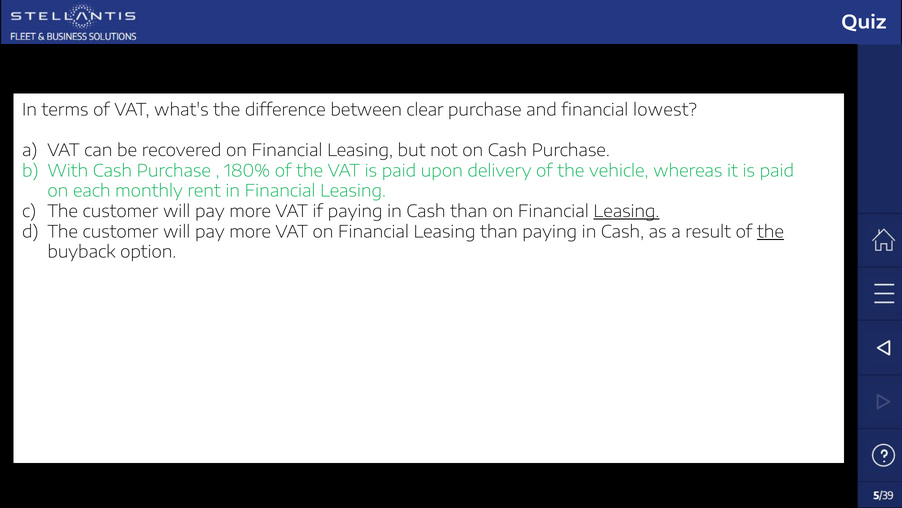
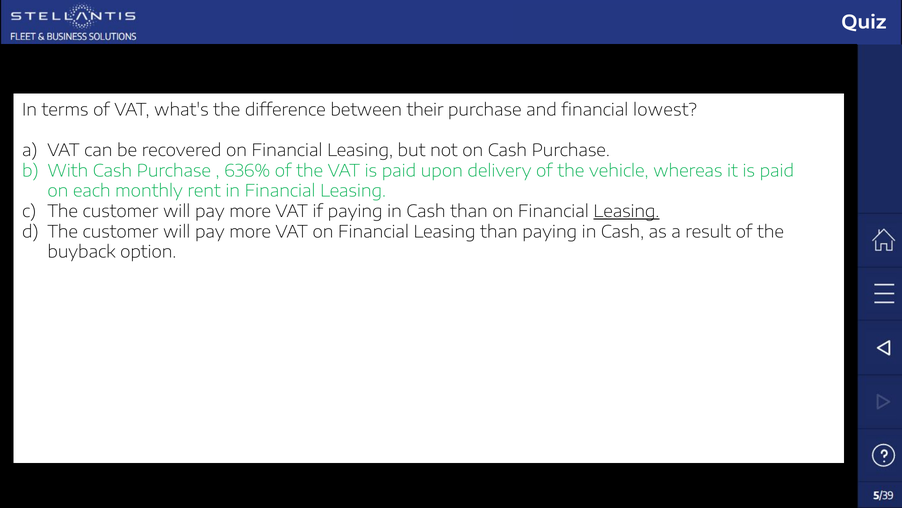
clear: clear -> their (425, 110)
180%: 180% -> 636% (247, 171)
the underline: present -> none (771, 232)
